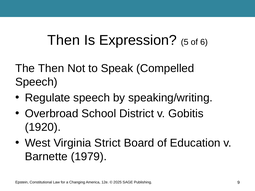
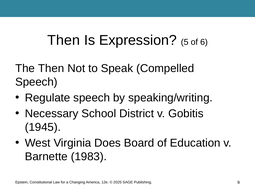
Overbroad: Overbroad -> Necessary (52, 114)
1920: 1920 -> 1945 (43, 127)
Strict: Strict -> Does (108, 143)
1979: 1979 -> 1983 (89, 157)
